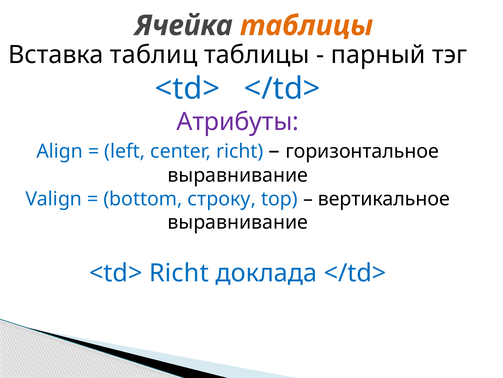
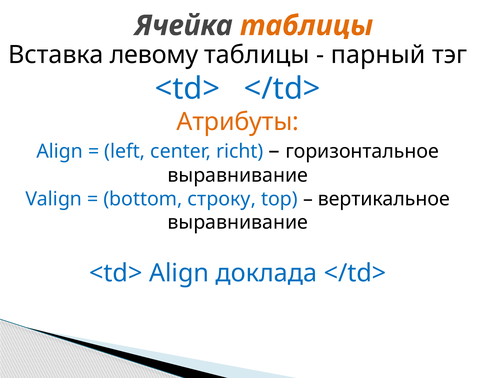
таблиц: таблиц -> левому (154, 55)
Атрибуты colour: purple -> orange (238, 122)
<td> Richt: Richt -> Align (179, 273)
